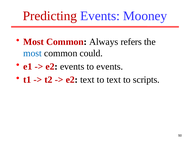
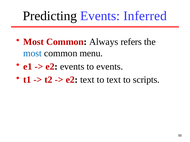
Predicting colour: red -> black (50, 16)
Mooney: Mooney -> Inferred (145, 16)
could: could -> menu (91, 53)
